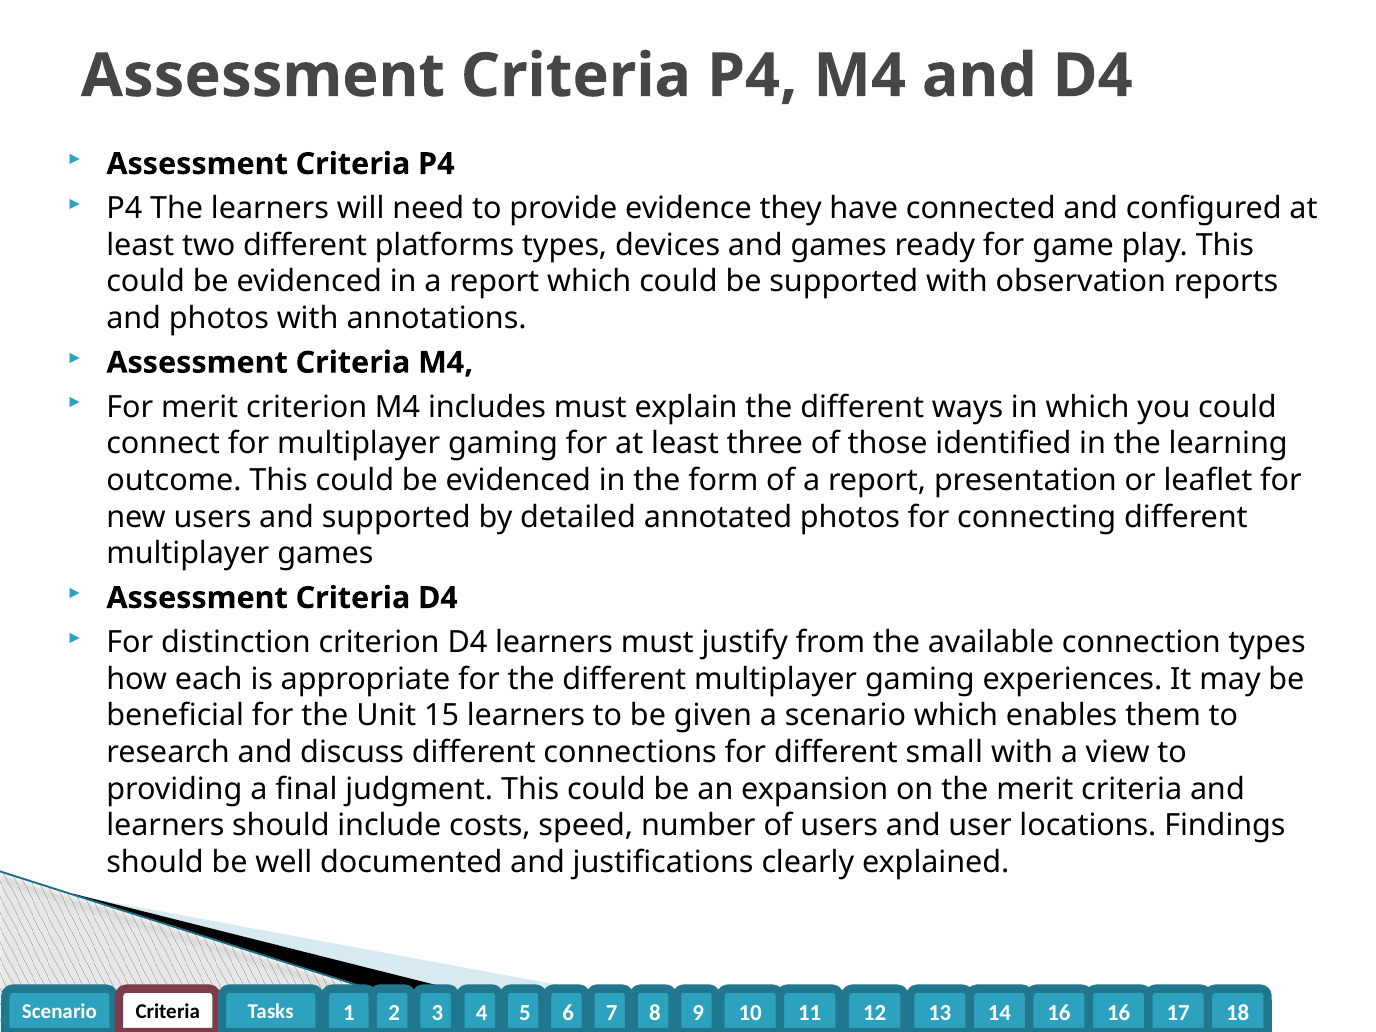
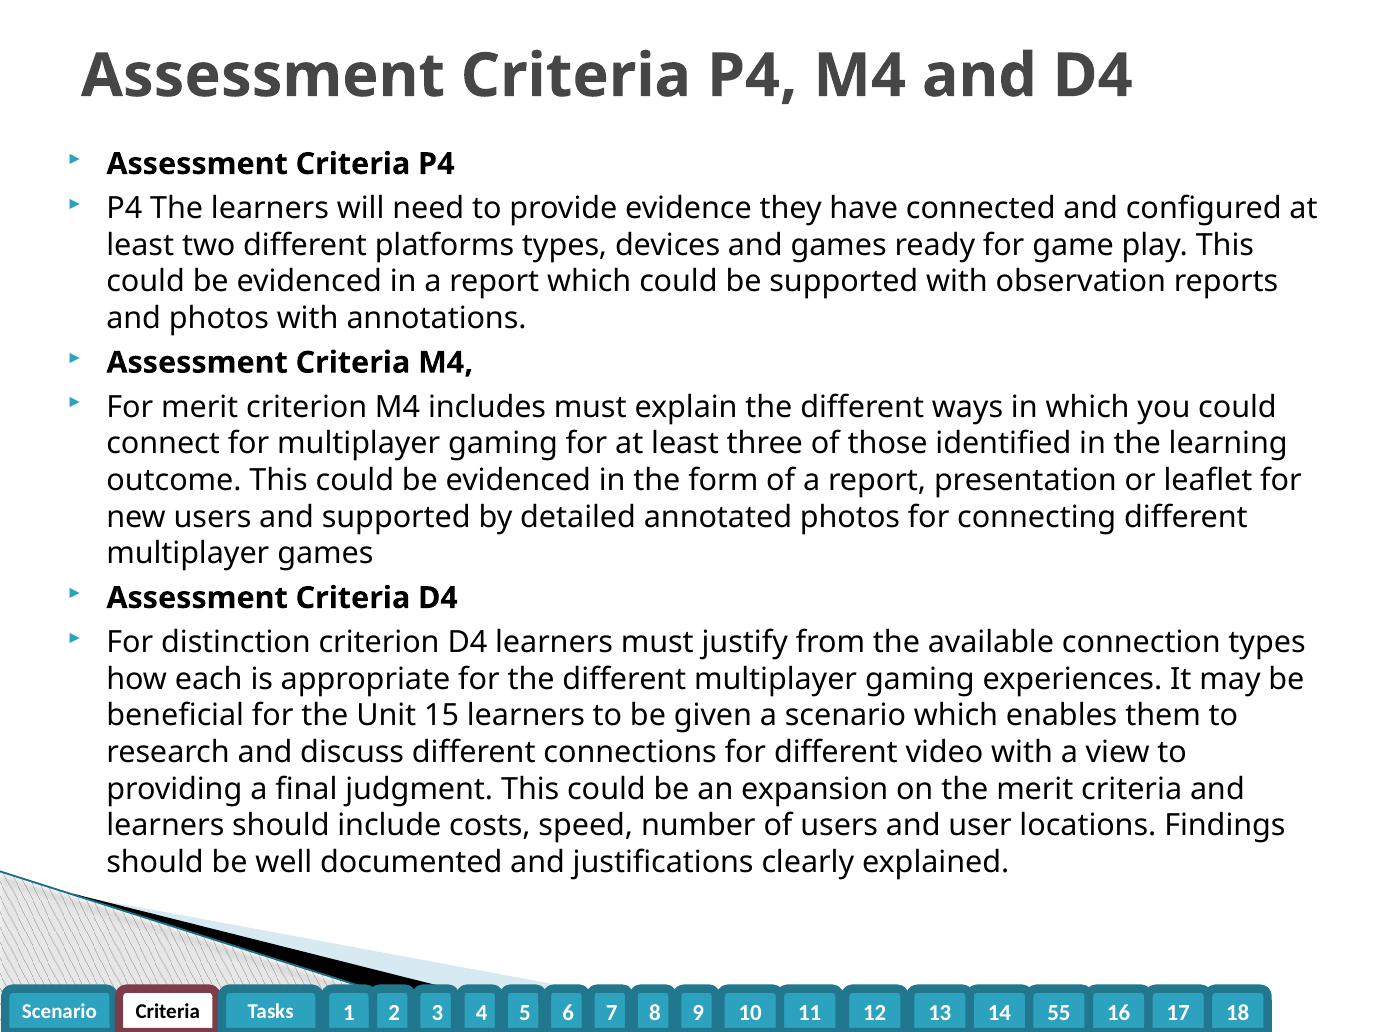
small: small -> video (945, 752)
16: 16 -> 55 (1059, 1013)
